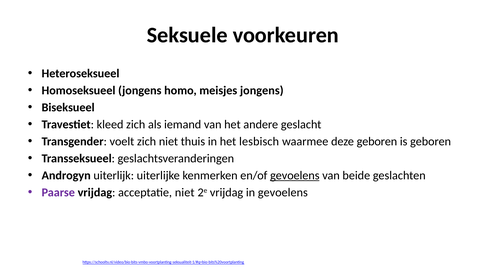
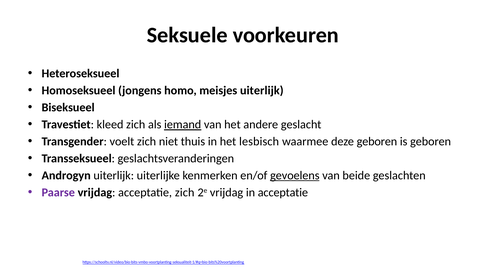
meisjes jongens: jongens -> uiterlijk (262, 91)
iemand underline: none -> present (183, 125)
acceptatie niet: niet -> zich (185, 193)
in gevoelens: gevoelens -> acceptatie (283, 193)
